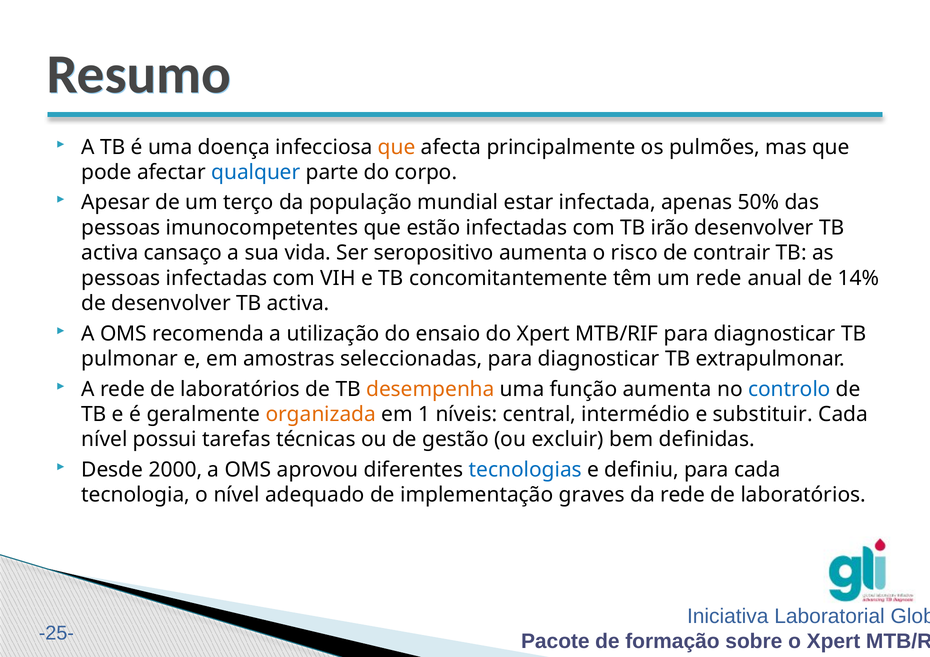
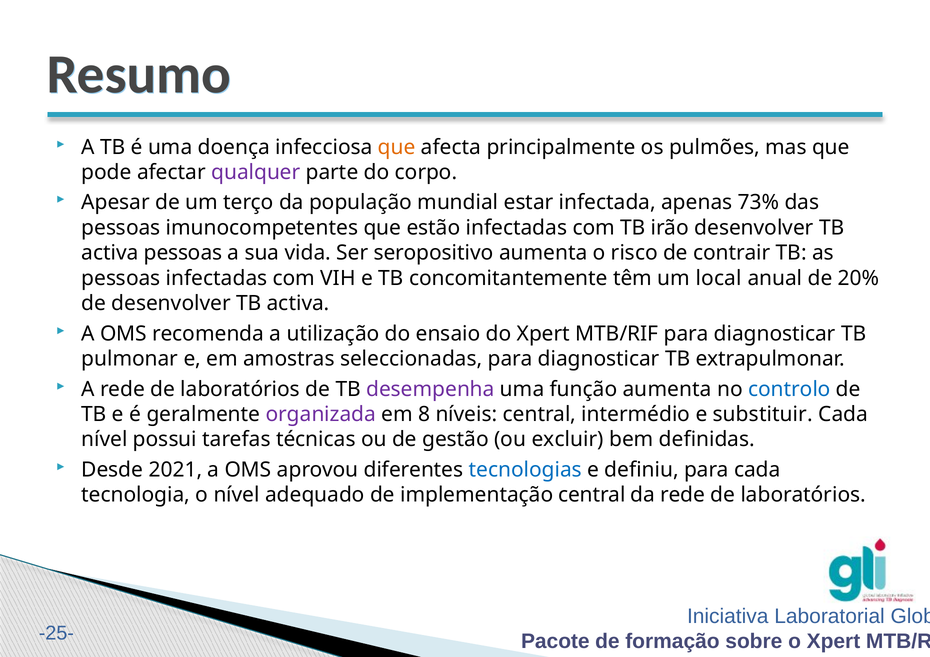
qualquer colour: blue -> purple (256, 172)
50%: 50% -> 73% (758, 202)
activa cansaço: cansaço -> pessoas (183, 253)
um rede: rede -> local (719, 278)
14%: 14% -> 20% (859, 278)
desempenha colour: orange -> purple (430, 389)
organizada colour: orange -> purple (321, 414)
1: 1 -> 8 (424, 414)
2000: 2000 -> 2021 (175, 469)
implementação graves: graves -> central (592, 494)
